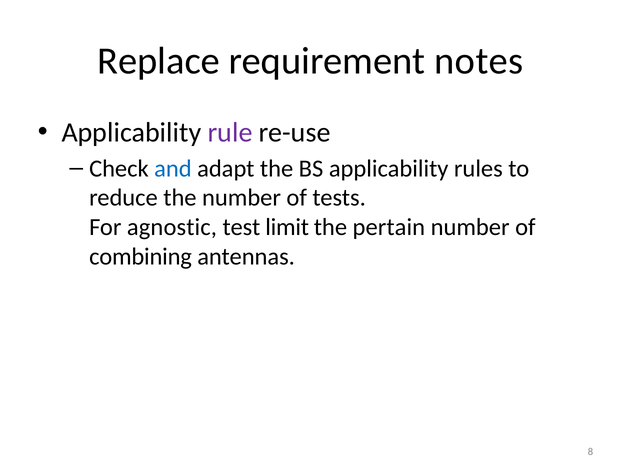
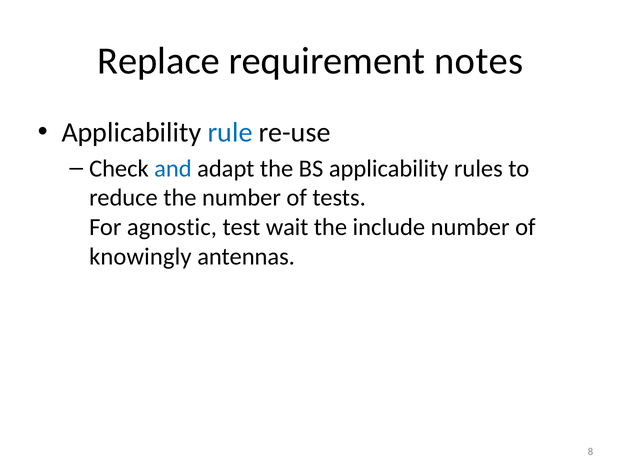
rule colour: purple -> blue (230, 132)
limit: limit -> wait (287, 227)
pertain: pertain -> include (389, 227)
combining: combining -> knowingly (140, 257)
